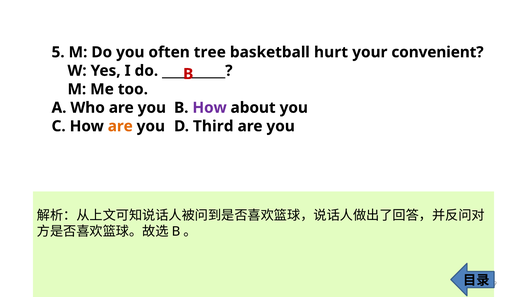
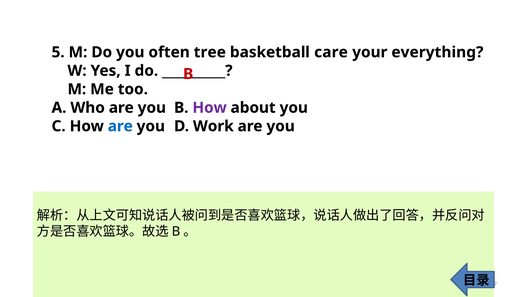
hurt: hurt -> care (331, 52)
convenient: convenient -> everything (437, 52)
are colour: orange -> blue (120, 126)
Third: Third -> Work (213, 126)
